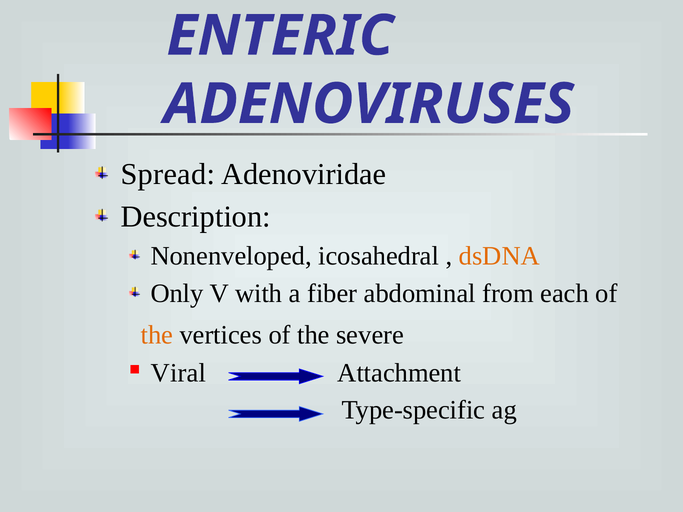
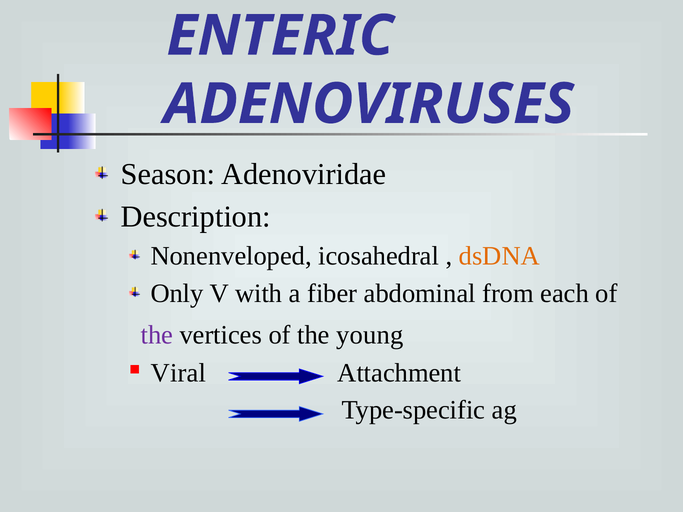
Spread: Spread -> Season (168, 174)
the colour: orange -> purple (157, 335)
severe: severe -> young (370, 335)
